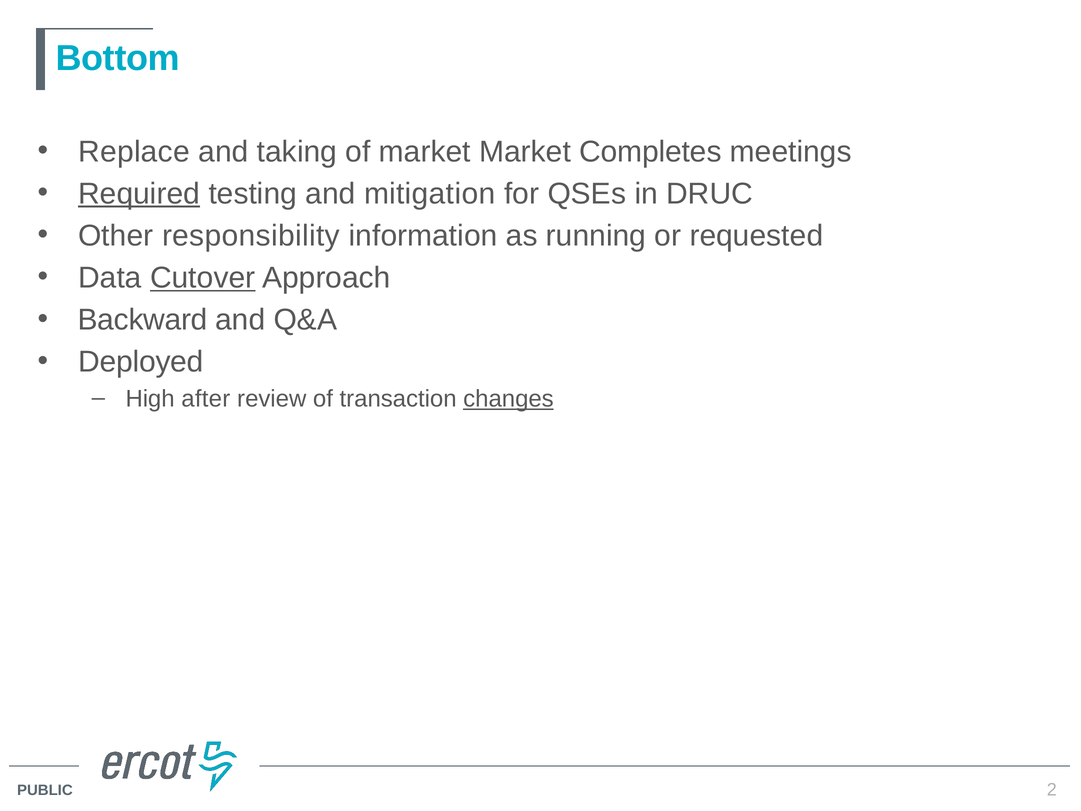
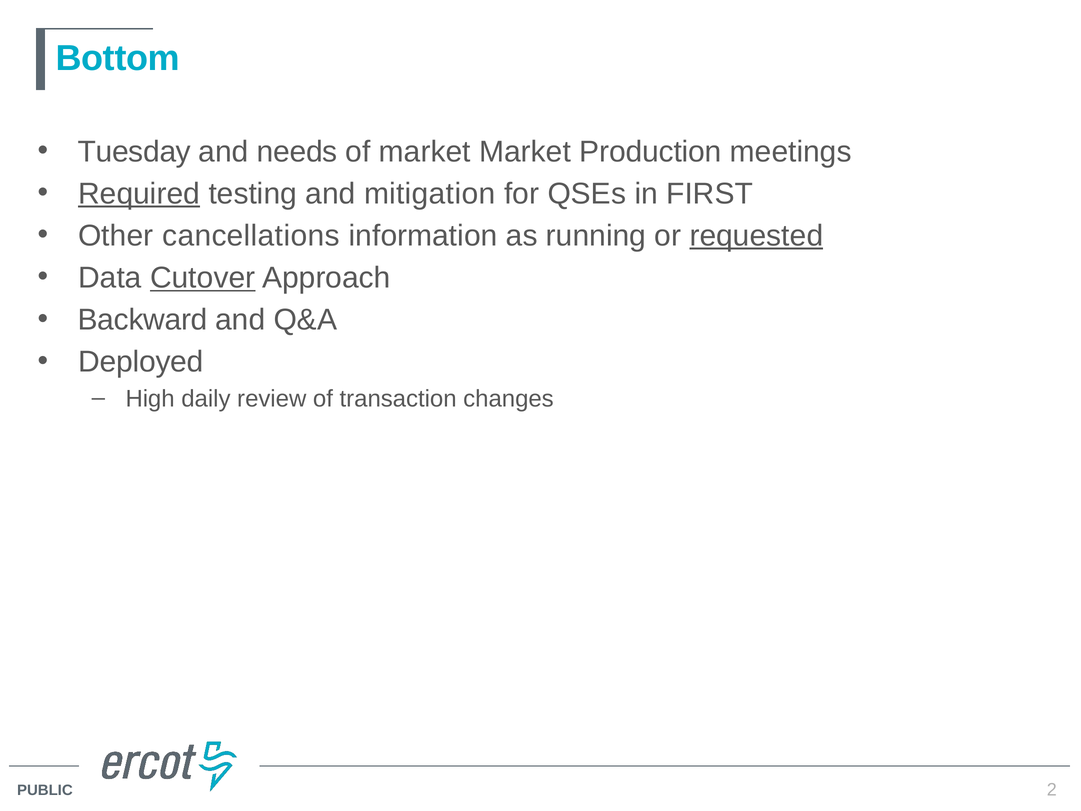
Replace: Replace -> Tuesday (134, 152)
taking: taking -> needs (297, 152)
Completes: Completes -> Production (650, 152)
DRUC: DRUC -> FIRST (710, 194)
responsibility: responsibility -> cancellations (251, 236)
requested underline: none -> present (756, 236)
after: after -> daily (206, 399)
changes underline: present -> none (508, 399)
